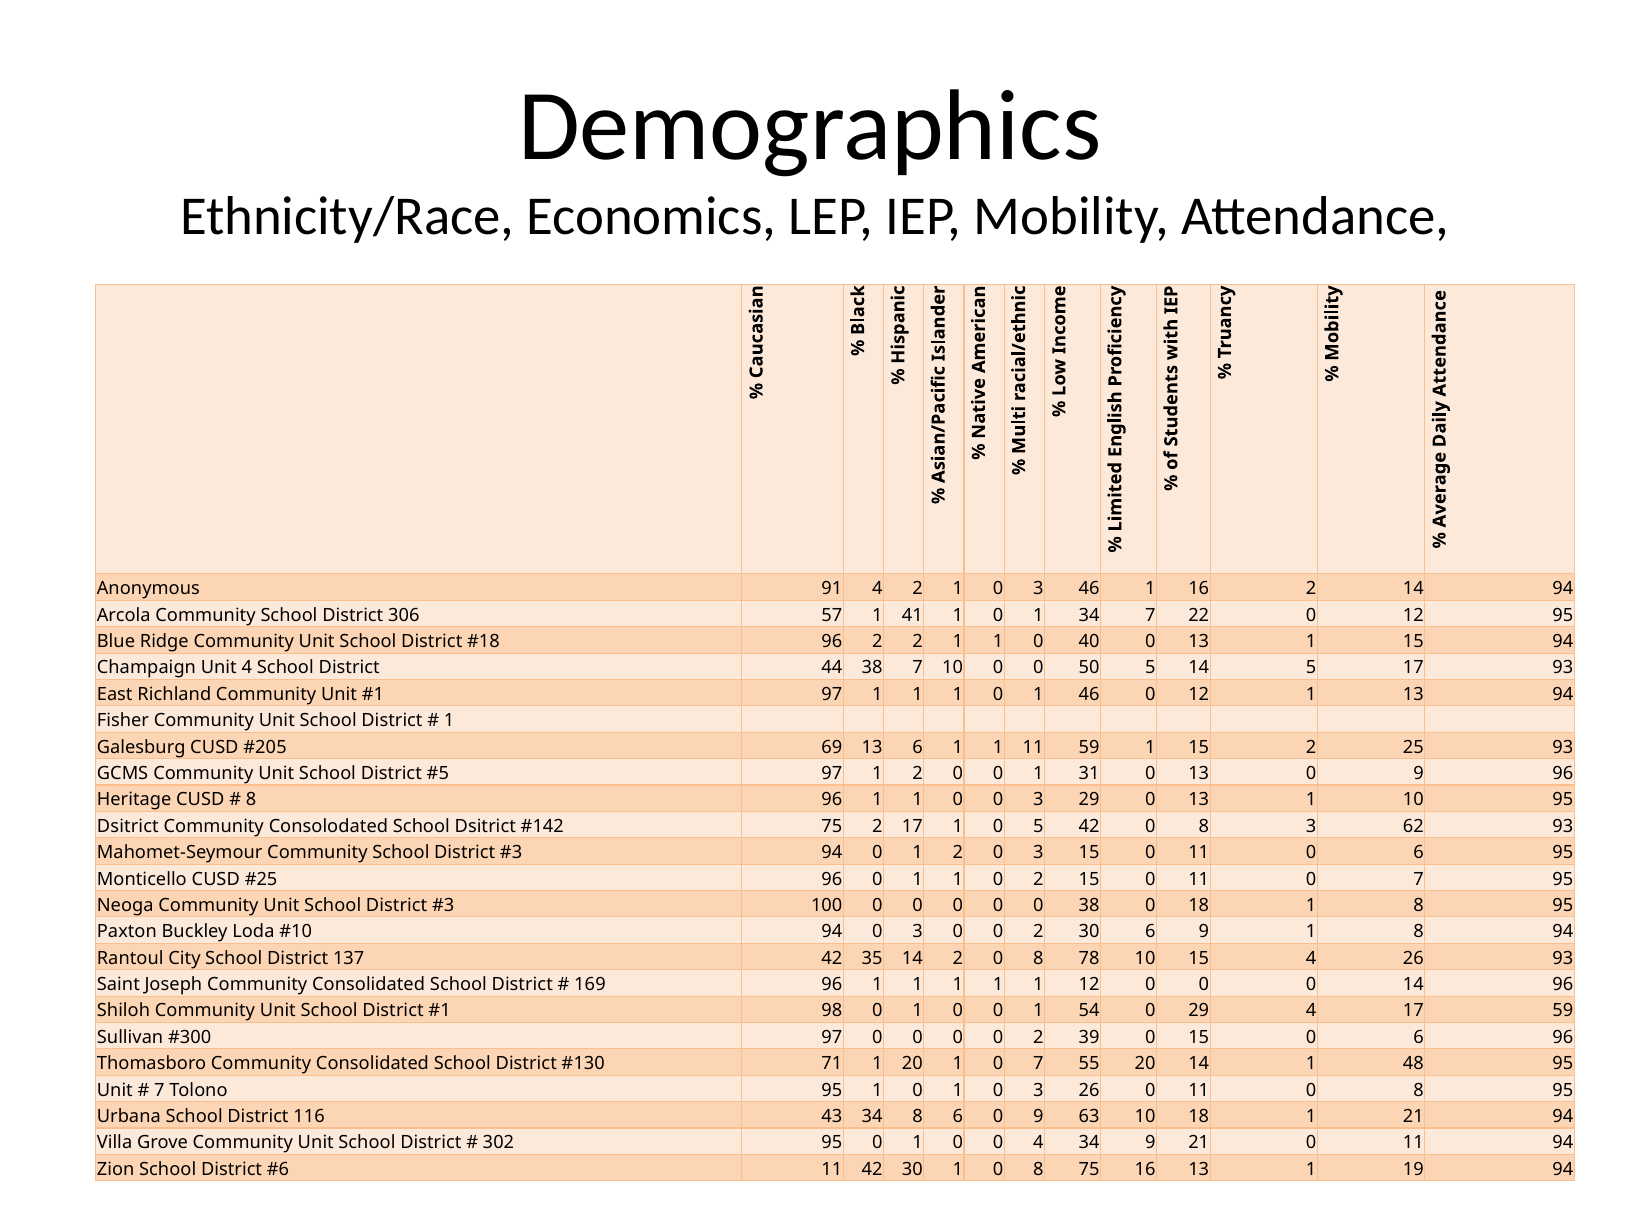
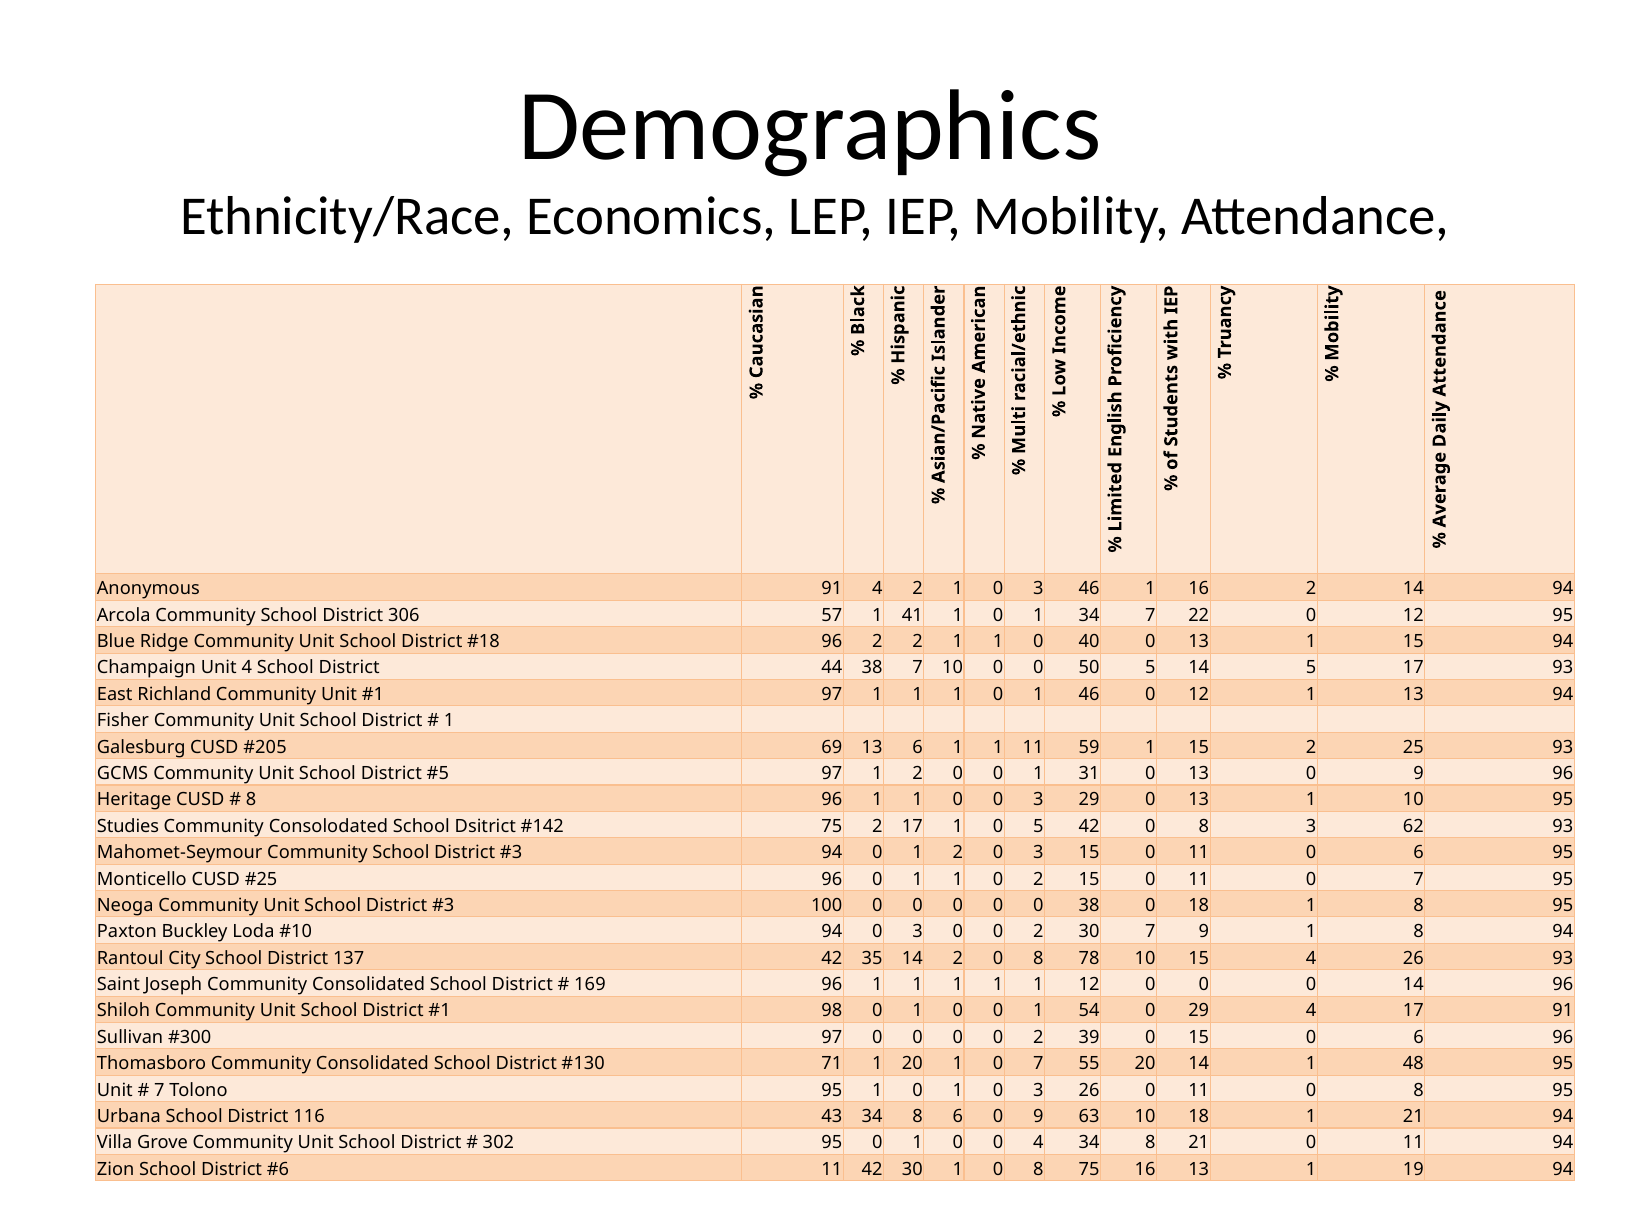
Dsitrict: Dsitrict -> Studies (128, 826)
30 6: 6 -> 7 (1150, 932)
17 59: 59 -> 91 (1563, 1011)
4 34 9: 9 -> 8 (1150, 1143)
